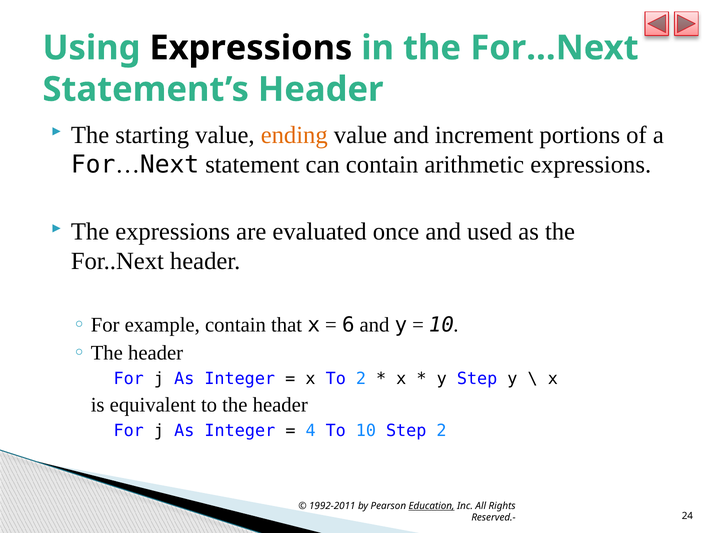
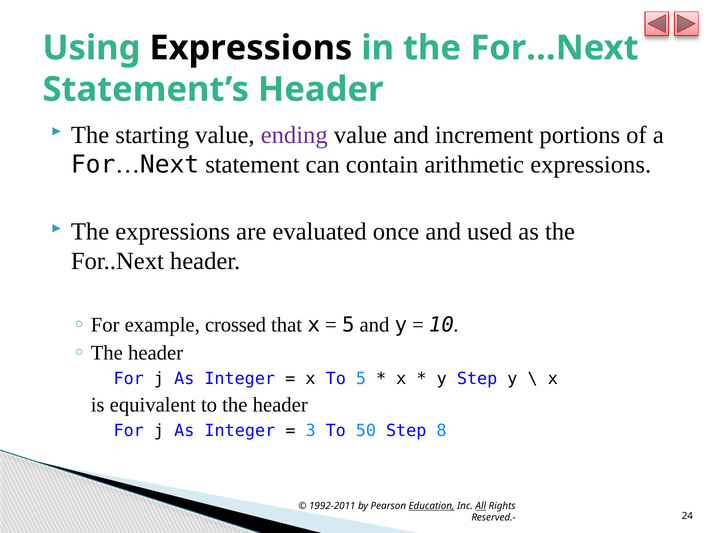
ending colour: orange -> purple (294, 135)
example contain: contain -> crossed (236, 325)
6: 6 -> 5 (348, 325)
To 2: 2 -> 5 (361, 378)
4: 4 -> 3 (311, 430)
To 10: 10 -> 50 (366, 430)
Step 2: 2 -> 8 (442, 430)
All underline: none -> present (481, 505)
